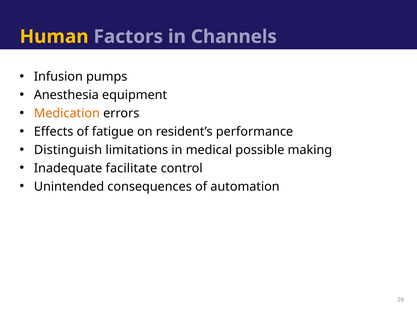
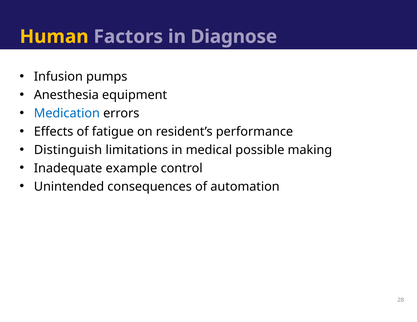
Channels: Channels -> Diagnose (234, 37)
Medication colour: orange -> blue (67, 113)
facilitate: facilitate -> example (131, 168)
